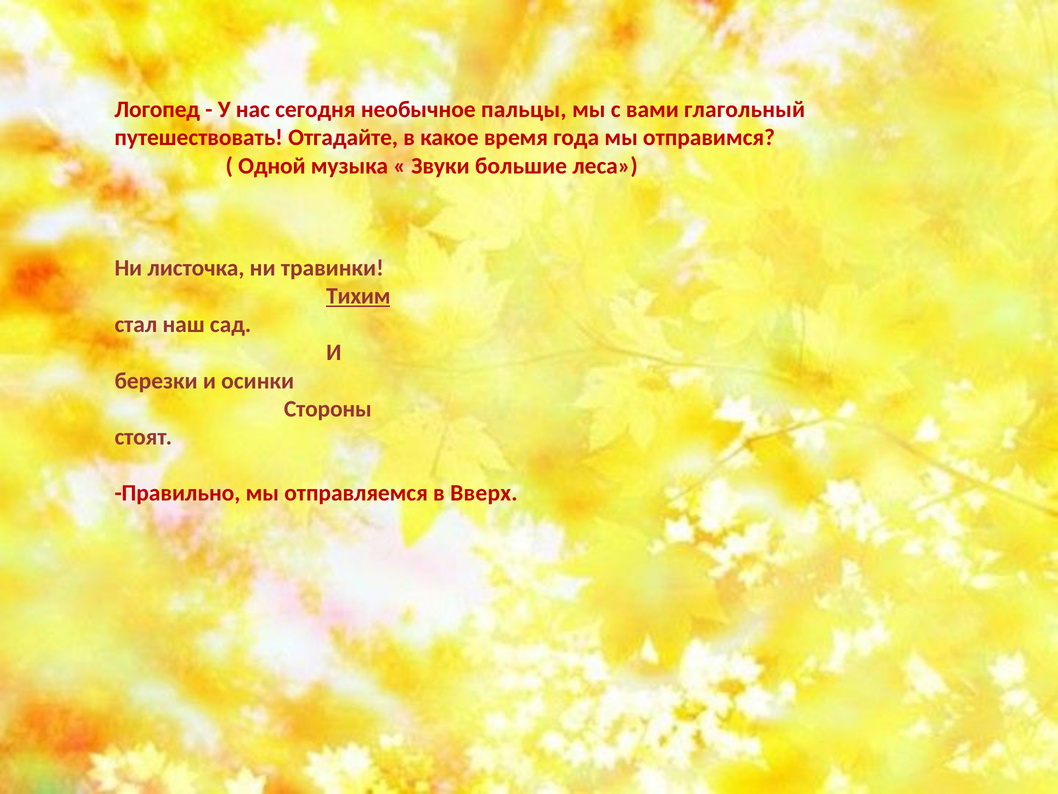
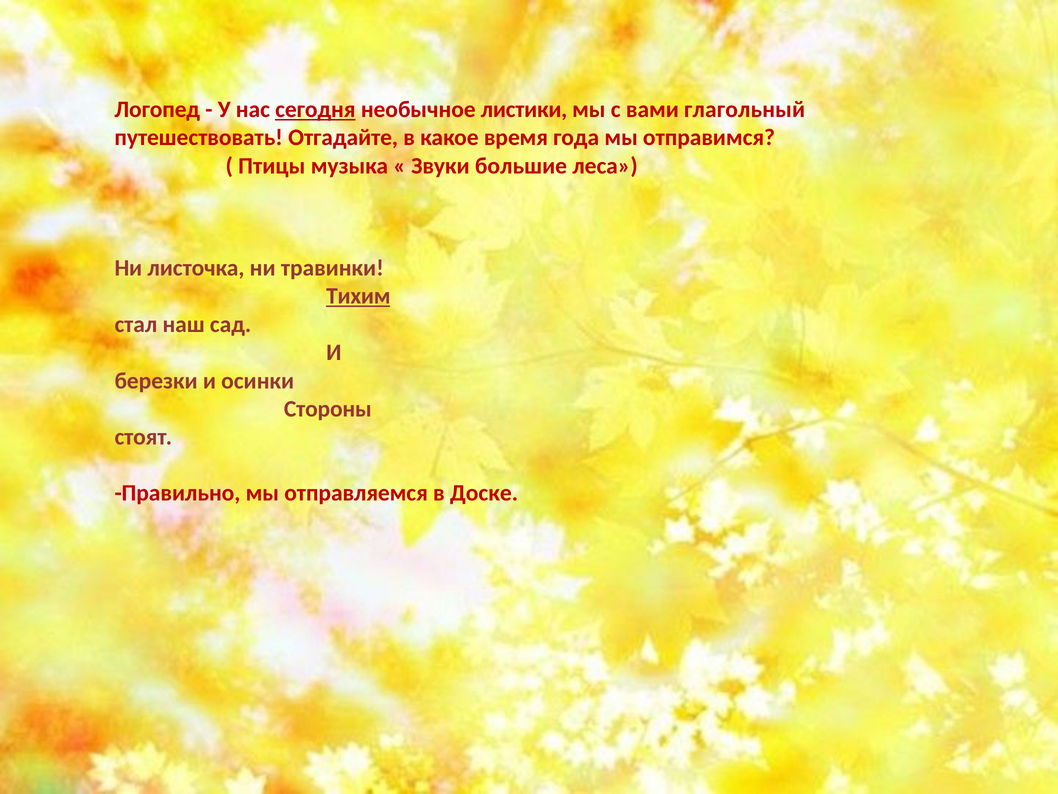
сегодня underline: none -> present (315, 109)
пальцы: пальцы -> листики (524, 109)
Одной: Одной -> Птицы (272, 166)
Вверх: Вверх -> Доске (484, 493)
